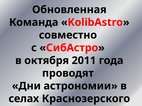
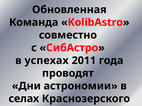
октября: октября -> успехах (47, 61)
